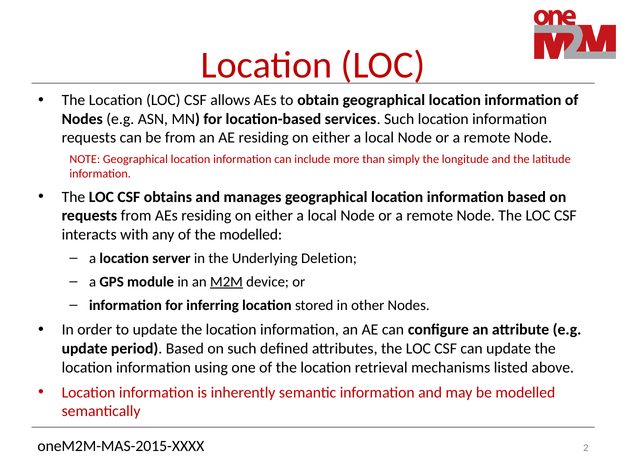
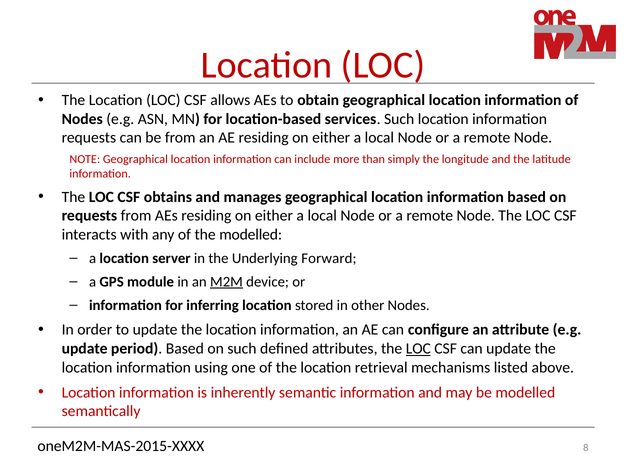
Deletion: Deletion -> Forward (329, 259)
LOC underline: none -> present (418, 349)
2: 2 -> 8 (586, 448)
